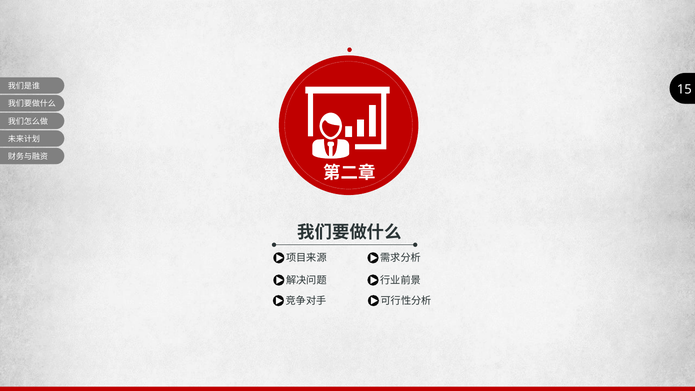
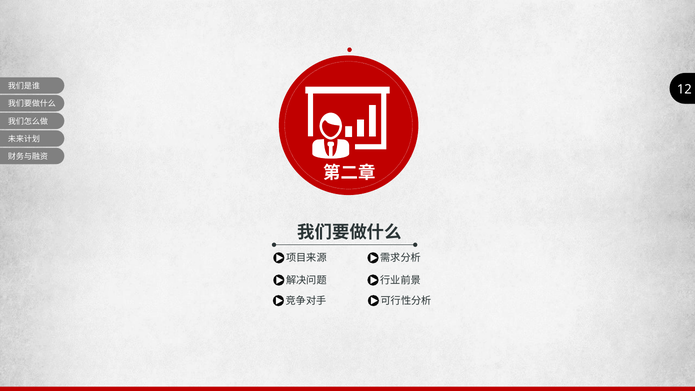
15: 15 -> 12 (684, 89)
